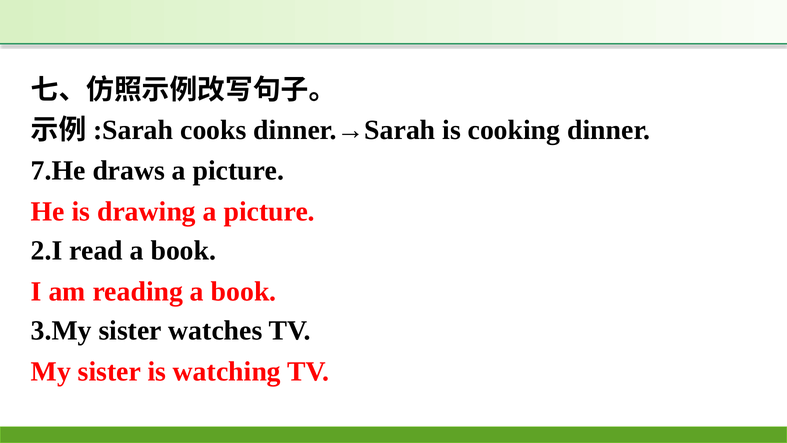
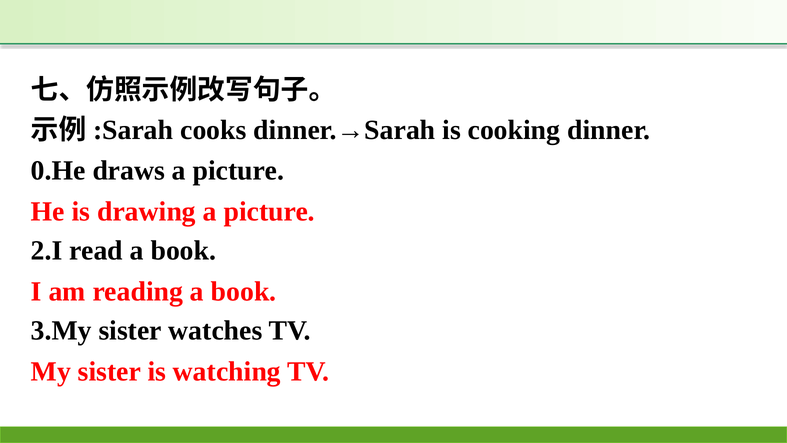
7.He: 7.He -> 0.He (58, 170)
